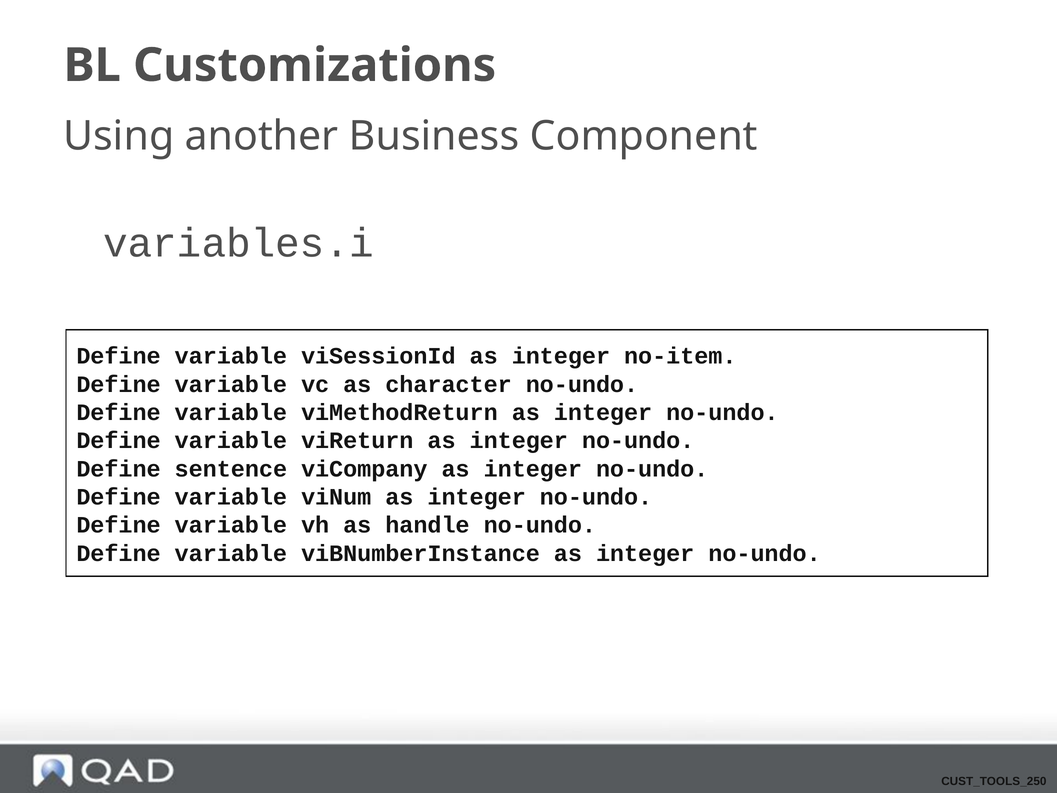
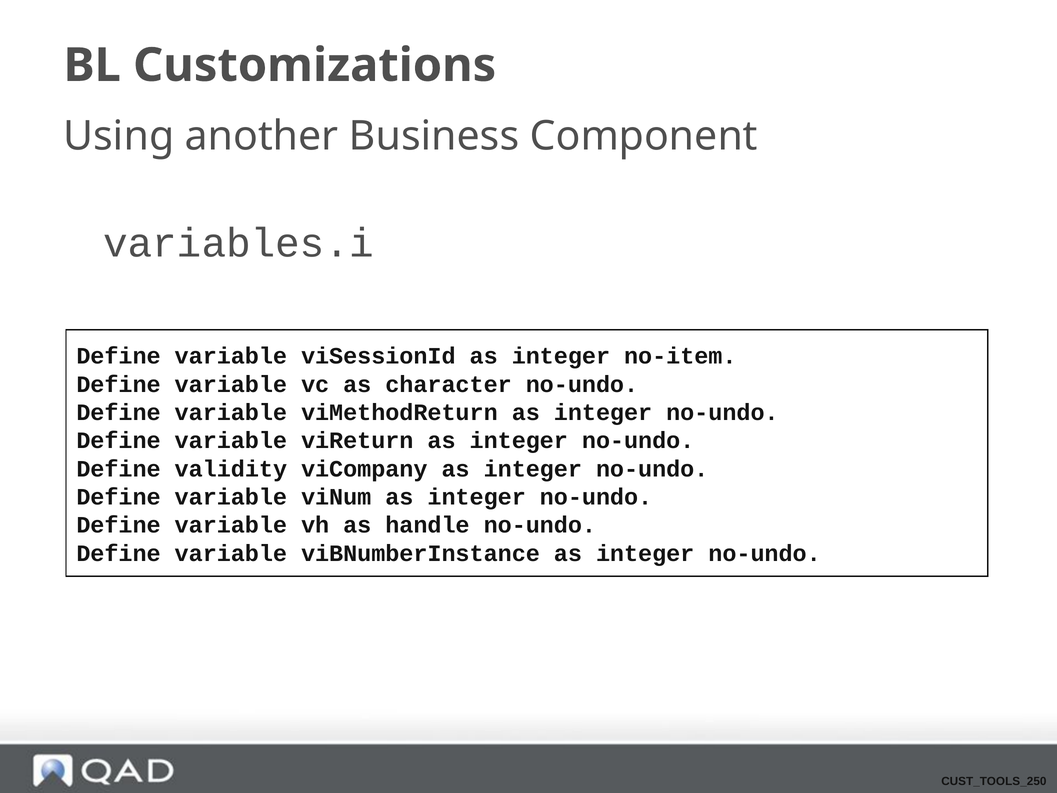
sentence: sentence -> validity (231, 469)
